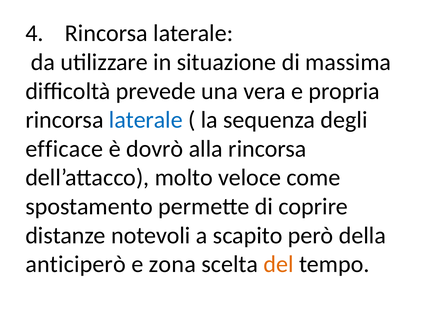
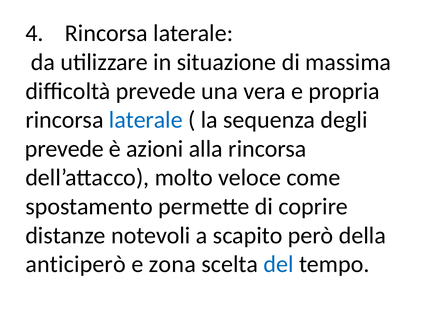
efficace: efficace -> prevede (64, 149)
dovrò: dovrò -> azioni (155, 149)
del colour: orange -> blue (278, 265)
